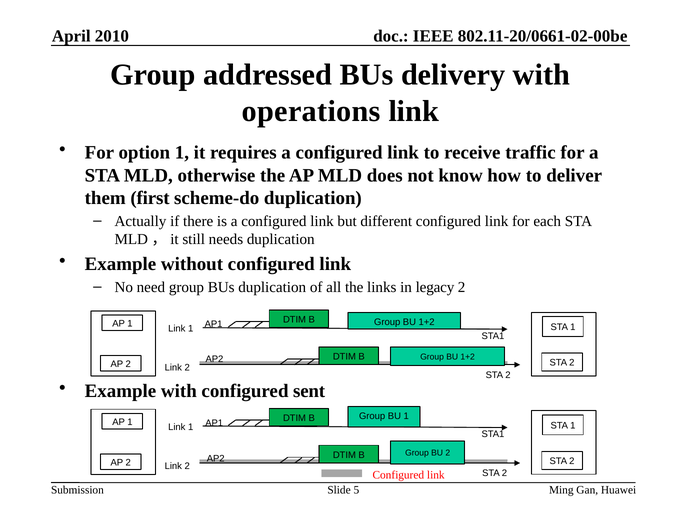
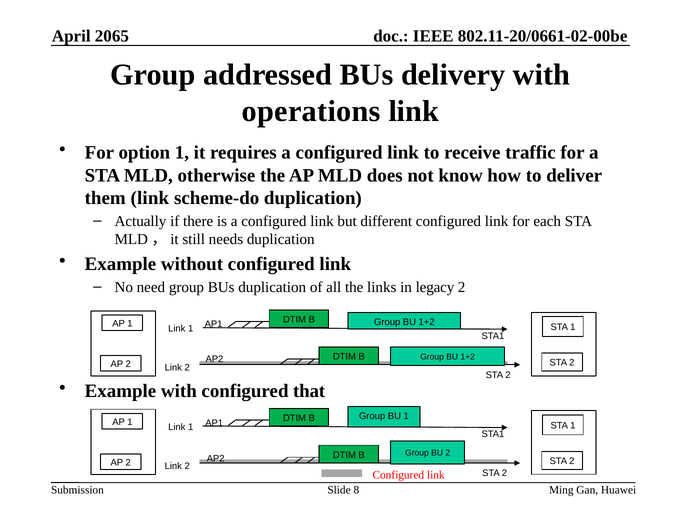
2010: 2010 -> 2065 (112, 36)
them first: first -> link (150, 198)
sent: sent -> that (309, 391)
5: 5 -> 8 (356, 490)
